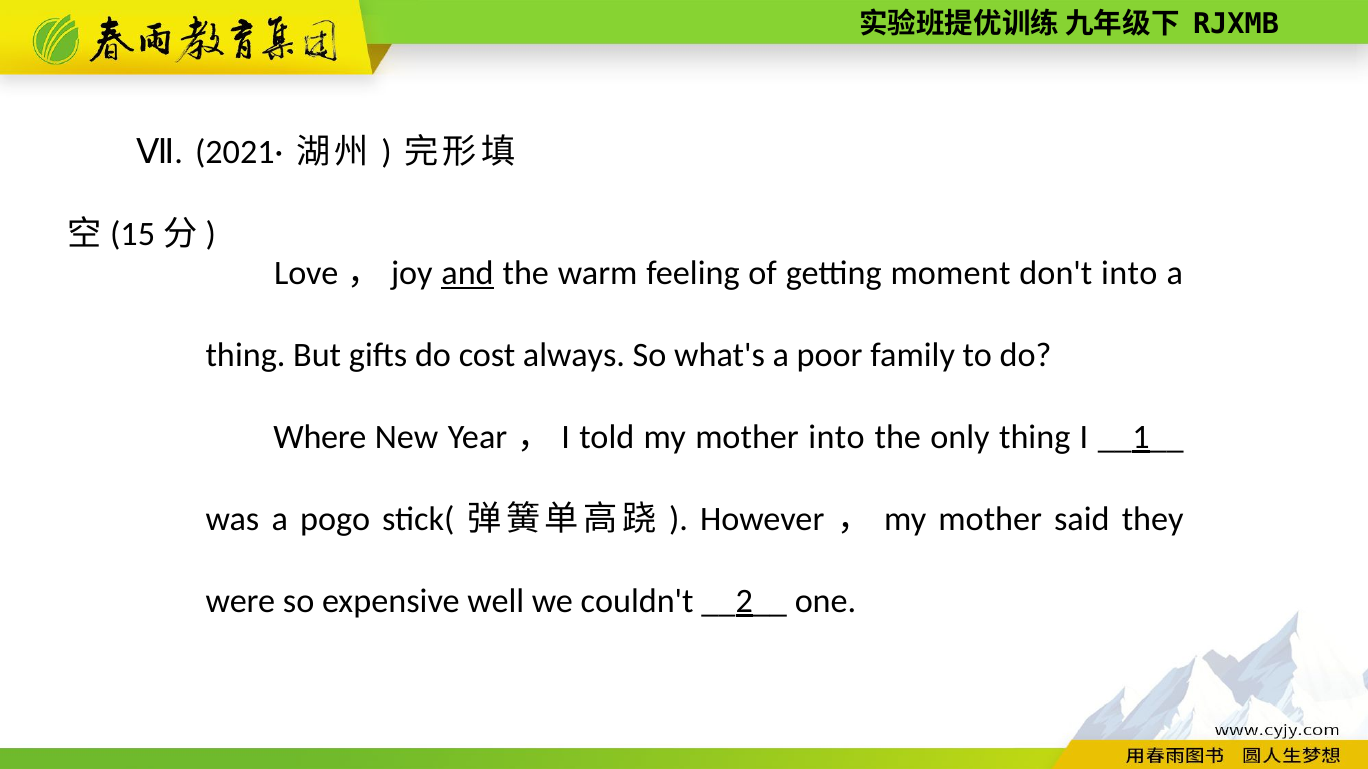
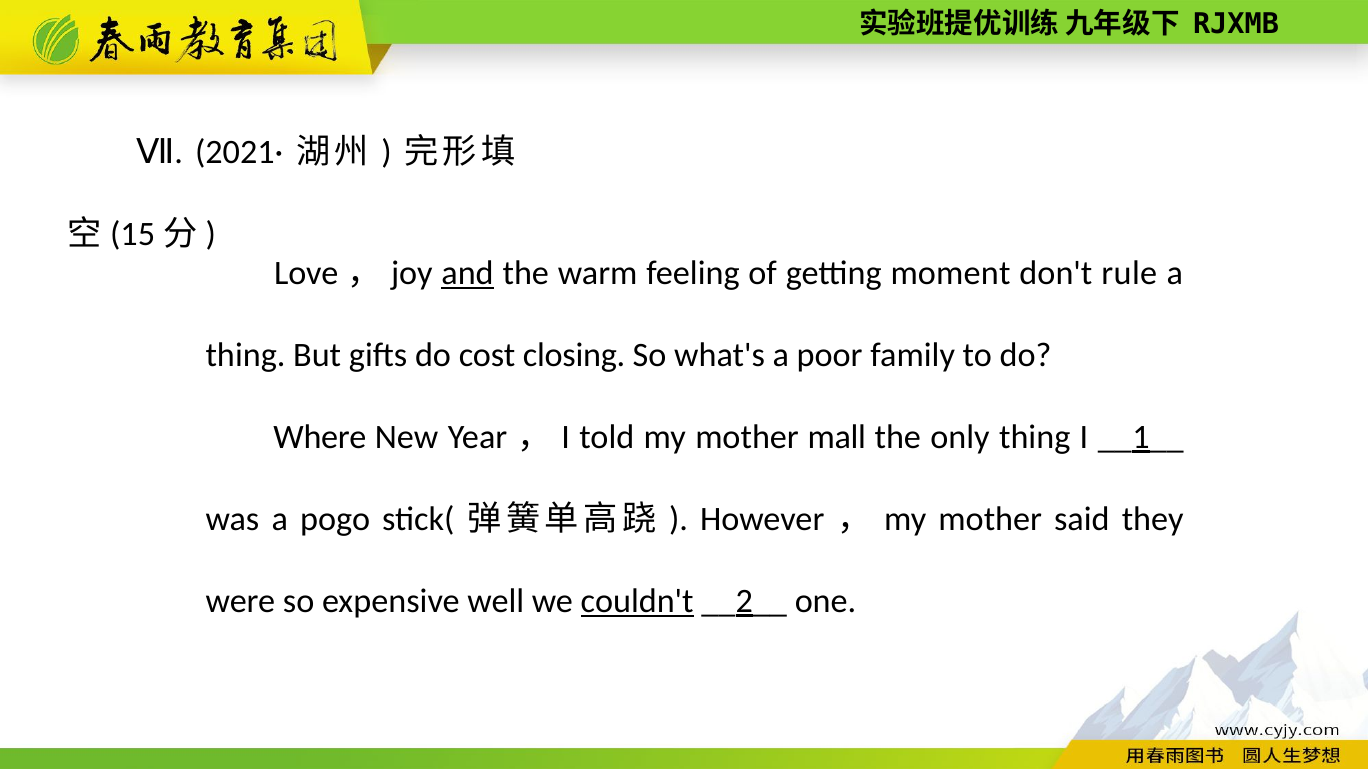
don't into: into -> rule (1129, 273)
always: always -> closing (574, 355)
mother into: into -> mall (837, 437)
couldn't underline: none -> present (637, 601)
